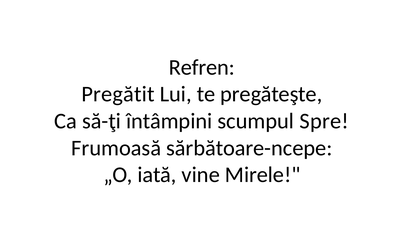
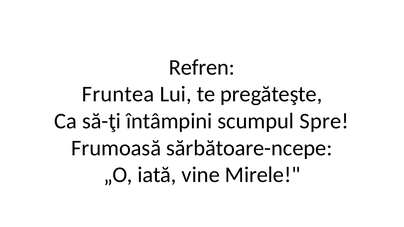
Pregătit: Pregătit -> Fruntea (118, 94)
